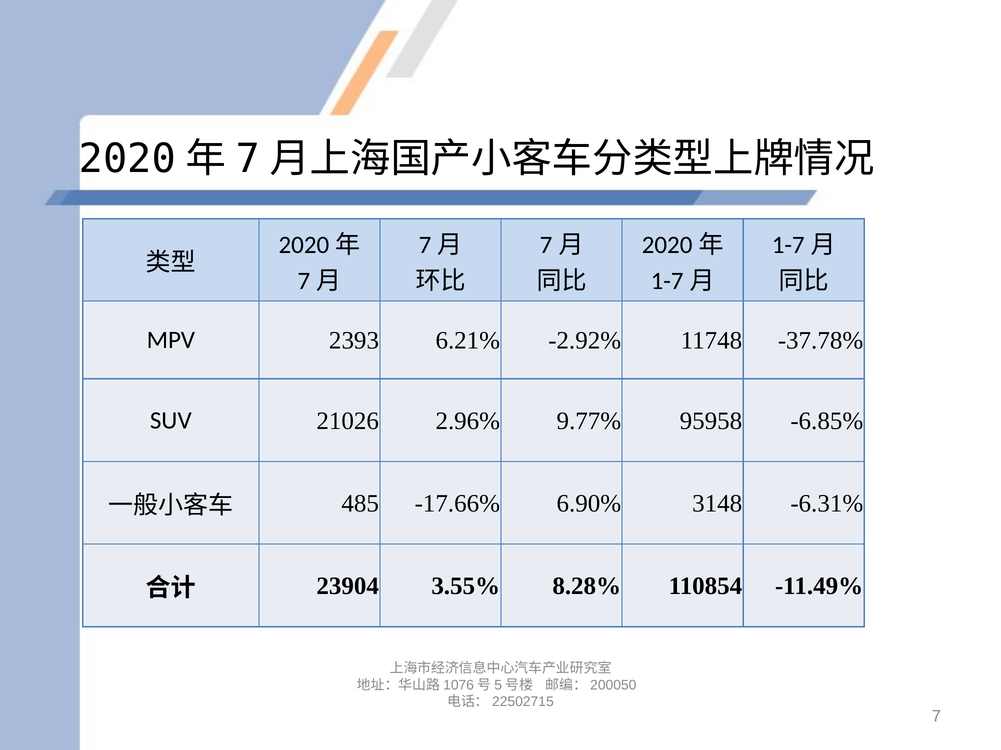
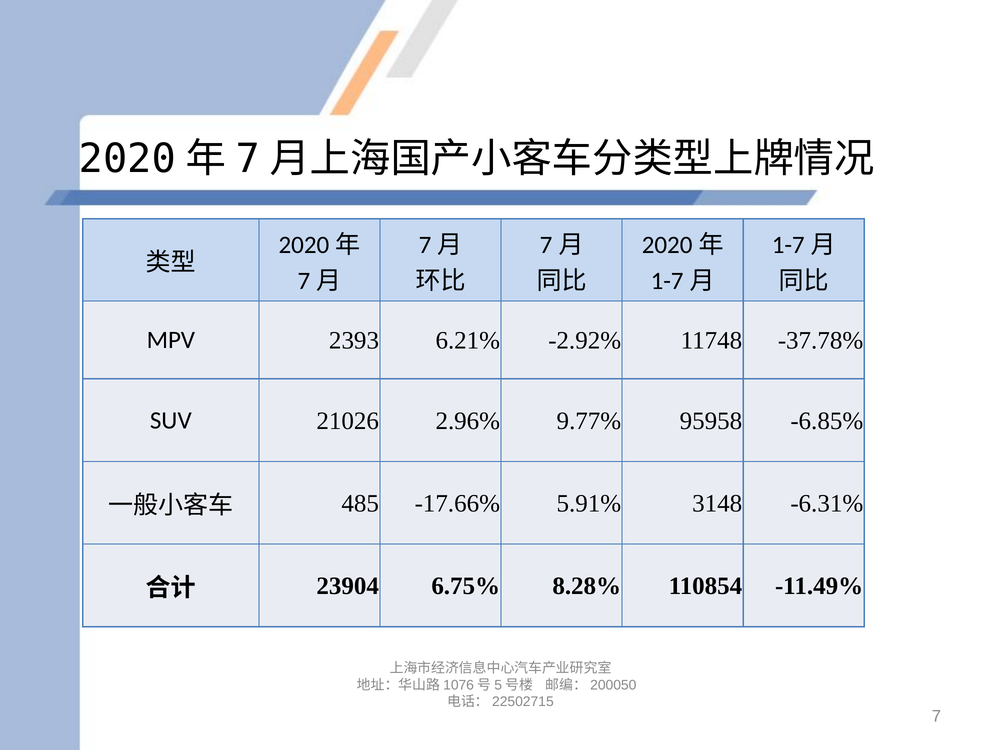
6.90%: 6.90% -> 5.91% (589, 504)
3.55%: 3.55% -> 6.75% (466, 587)
